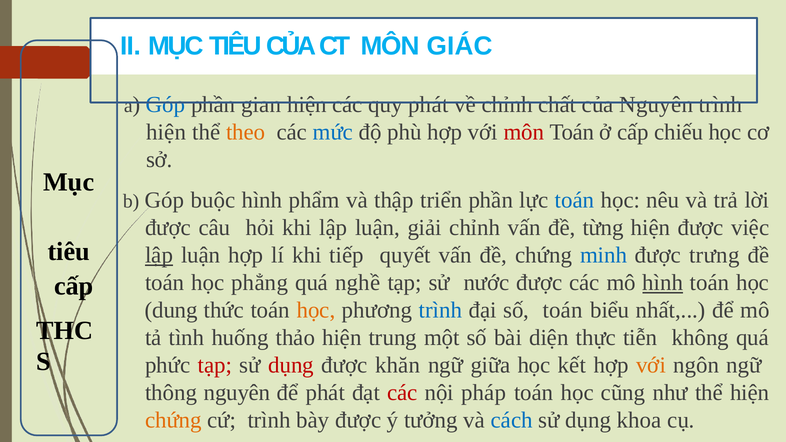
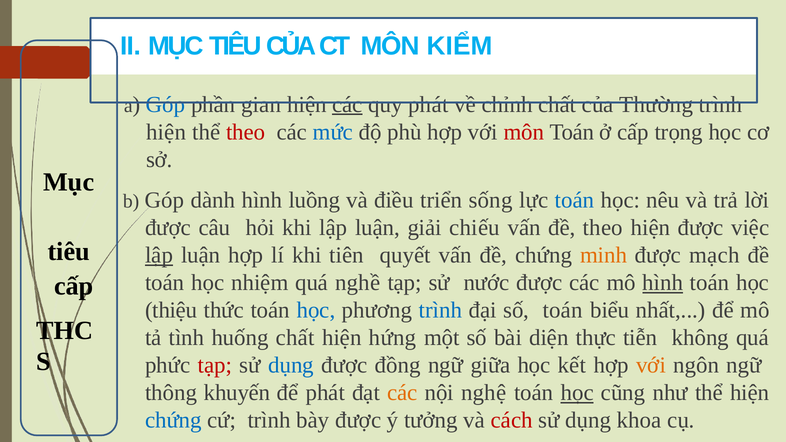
GIÁC: GIÁC -> KIỂM (460, 46)
các underline: none -> present (347, 105)
của Nguyên: Nguyên -> Thường (656, 105)
theo colour: orange -> red (246, 132)
chiếu: chiếu -> trọng (679, 132)
buộc: buộc -> dành (213, 200)
phẩm: phẩm -> luồng (314, 200)
thập: thập -> điều (394, 200)
triển phần: phần -> sống (491, 200)
giải chỉnh: chỉnh -> chiếu (475, 228)
đề từng: từng -> theo (603, 228)
tiếp: tiếp -> tiên (347, 255)
minh colour: blue -> orange (604, 255)
trưng: trưng -> mạch (714, 255)
phẳng: phẳng -> nhiệm (260, 283)
dung: dung -> thiệu (171, 310)
học colour: orange -> blue (316, 310)
huống thảo: thảo -> chất (295, 338)
trung: trung -> hứng (393, 338)
dụng colour: red -> blue (291, 365)
khăn: khăn -> đồng (398, 365)
thông nguyên: nguyên -> khuyến (237, 393)
các colour: red -> orange (402, 393)
pháp: pháp -> nghệ (484, 393)
học underline: none -> present (577, 393)
chứng colour: orange -> blue (173, 421)
cách colour: blue -> red (512, 421)
